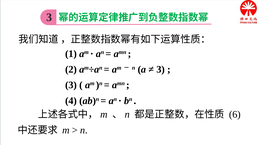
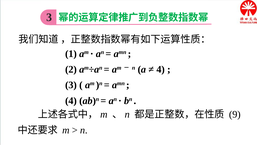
3: 3 -> 4 (161, 69)
6: 6 -> 9 (235, 114)
